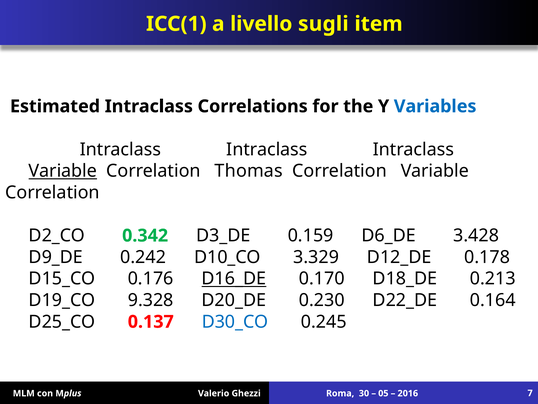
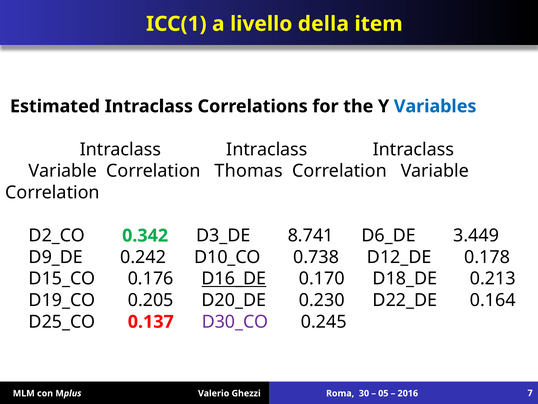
sugli: sugli -> della (323, 24)
Variable underline: present -> none (63, 171)
0.159: 0.159 -> 8.741 (311, 235)
3.428: 3.428 -> 3.449 (476, 235)
3.329: 3.329 -> 0.738 (316, 257)
9.328: 9.328 -> 0.205 (151, 300)
D30_CO colour: blue -> purple (235, 321)
